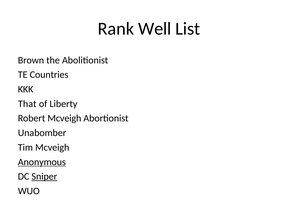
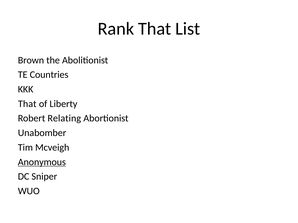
Rank Well: Well -> That (155, 29)
Robert Mcveigh: Mcveigh -> Relating (64, 119)
Sniper underline: present -> none (44, 177)
